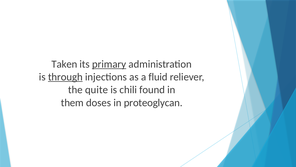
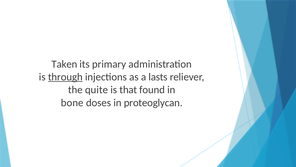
primary underline: present -> none (109, 64)
fluid: fluid -> lasts (158, 77)
chili: chili -> that (128, 90)
them: them -> bone (72, 102)
